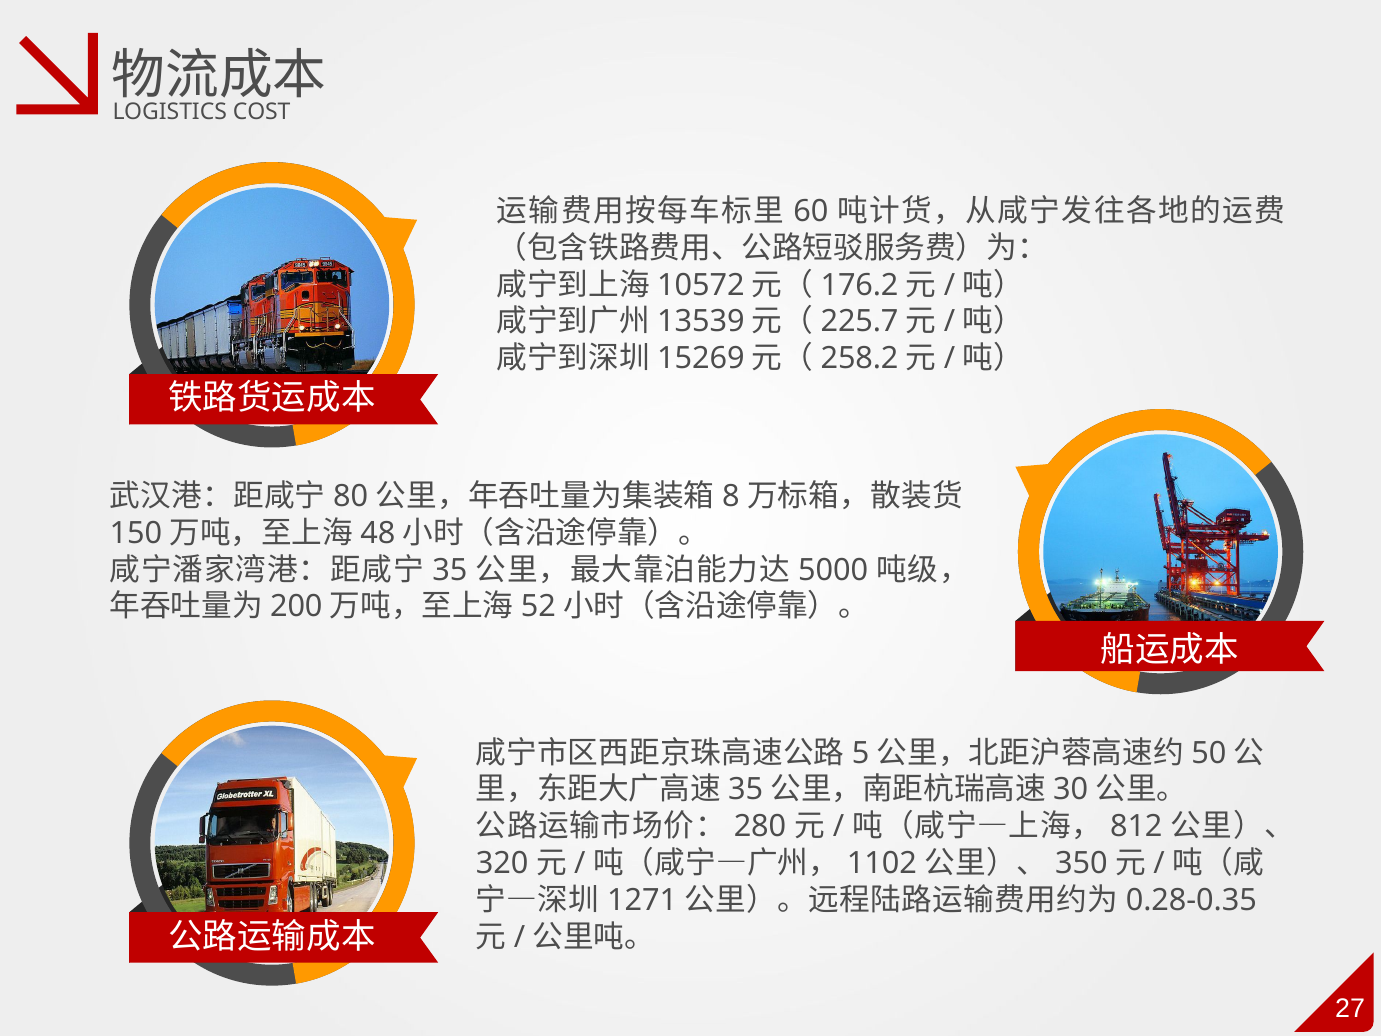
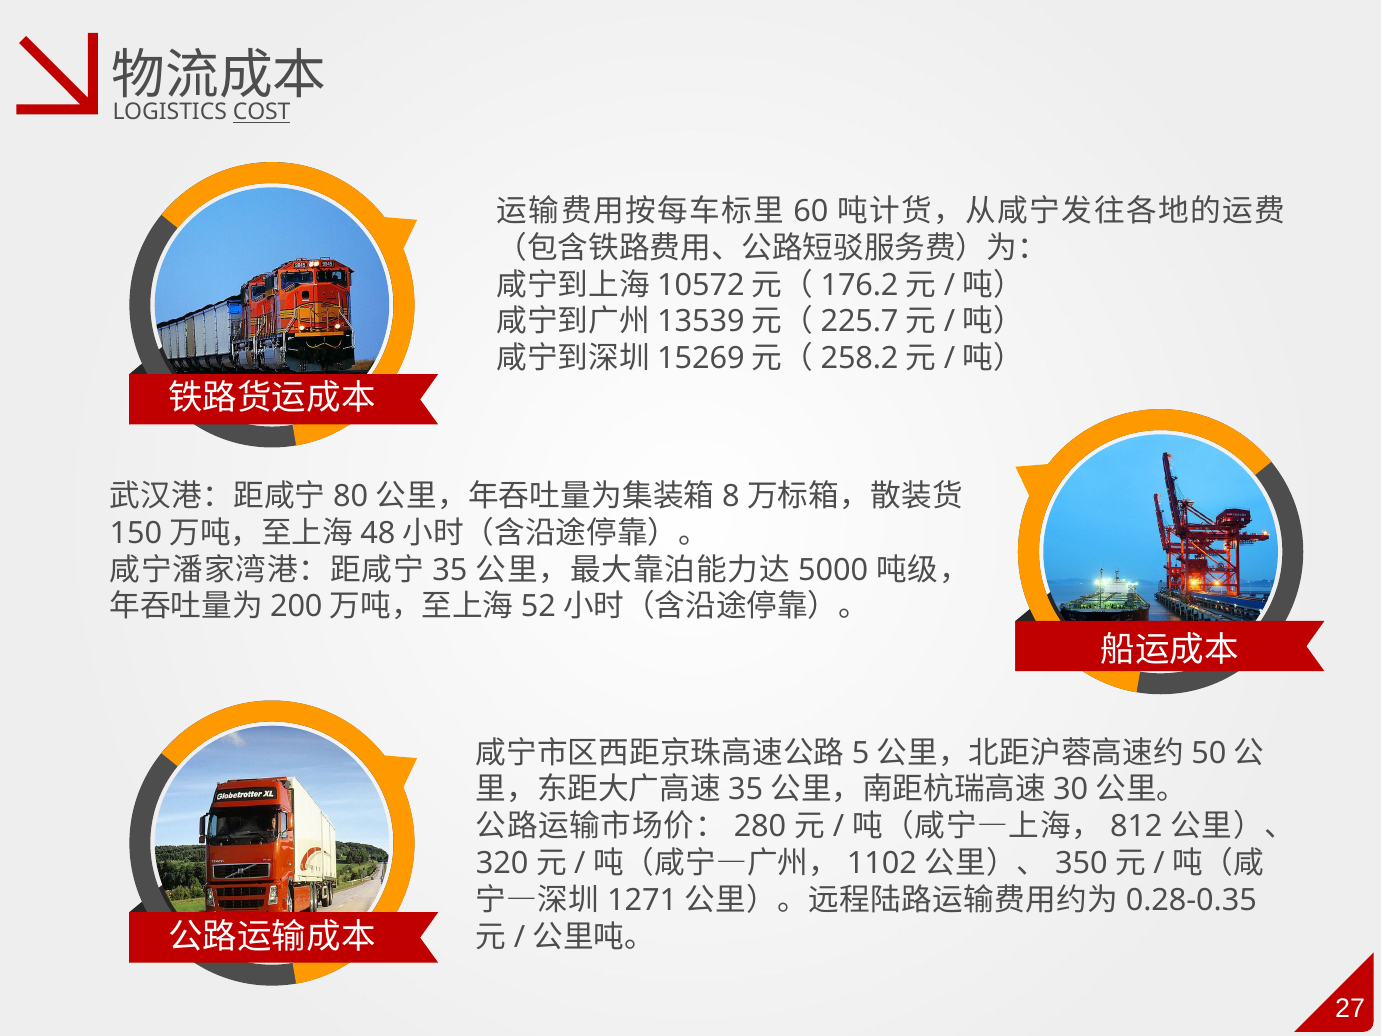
COST underline: none -> present (262, 112)
